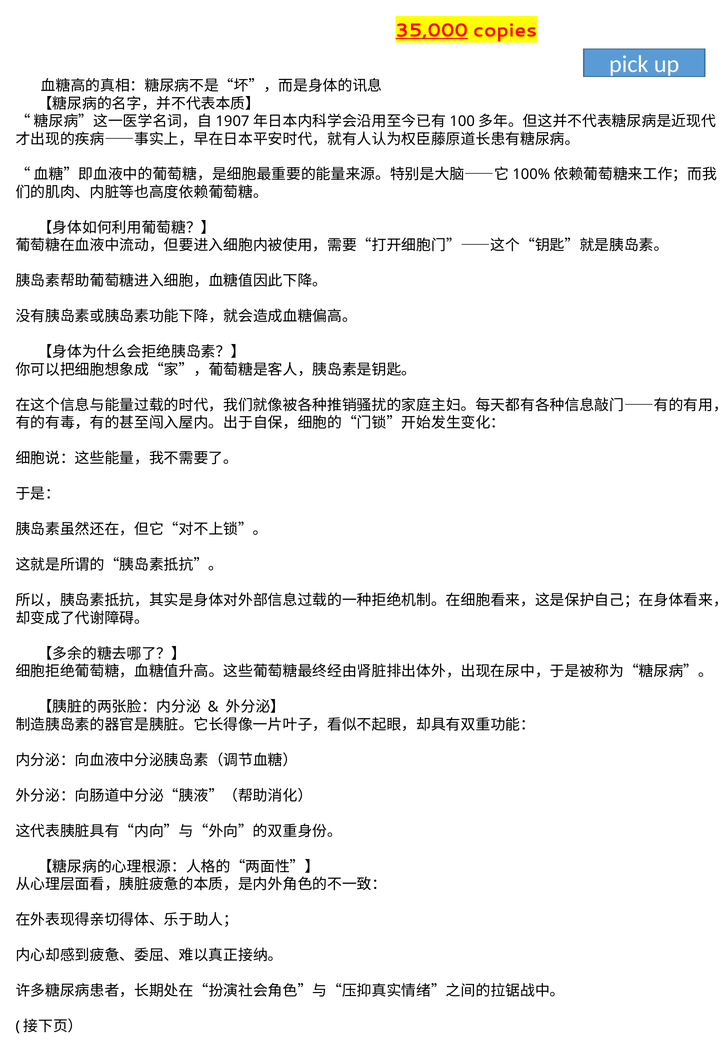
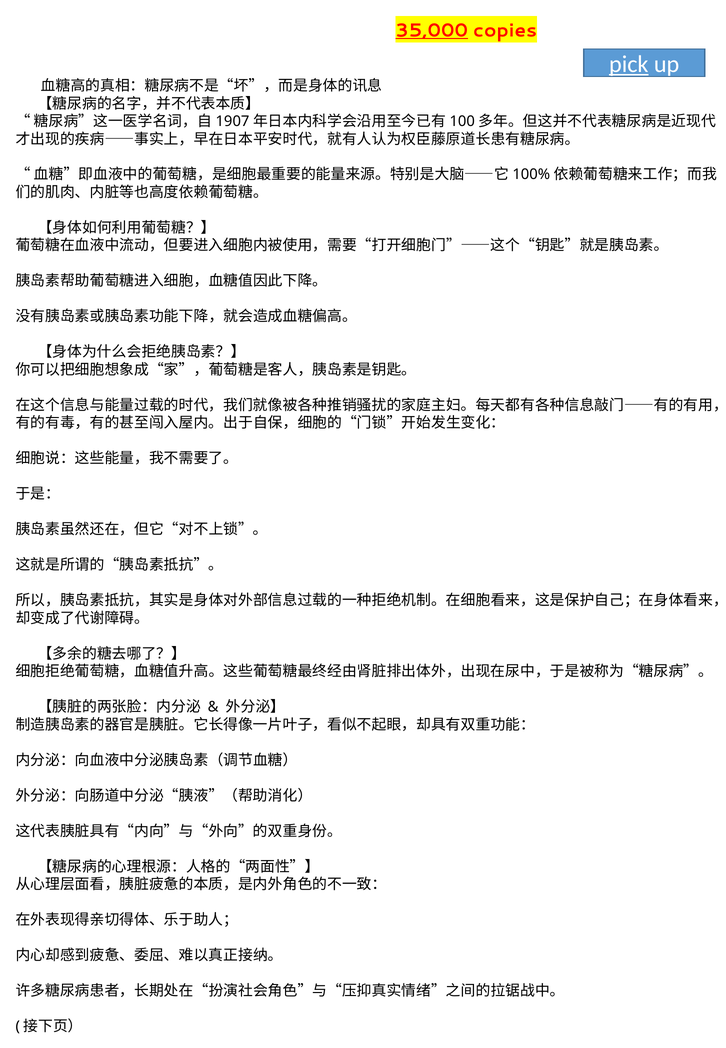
pick underline: none -> present (629, 65)
